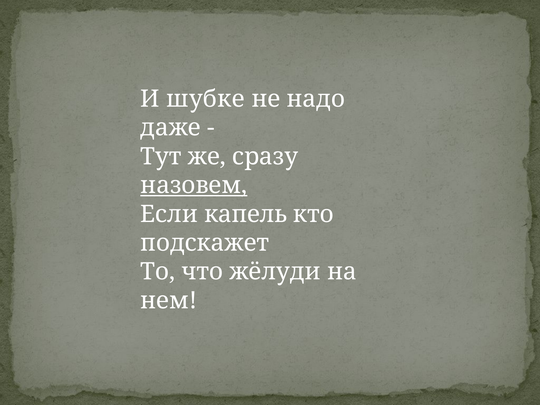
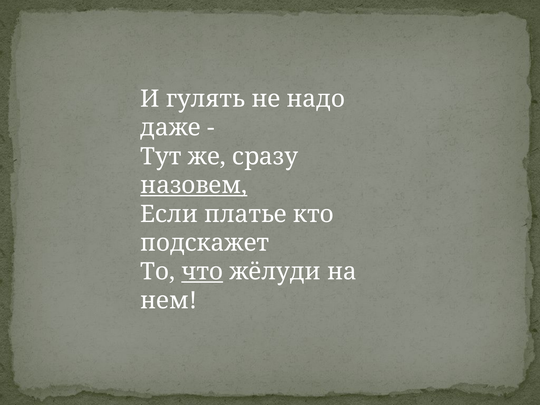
шубке: шубке -> гулять (205, 99)
капель: капель -> платье (245, 214)
что underline: none -> present (202, 272)
